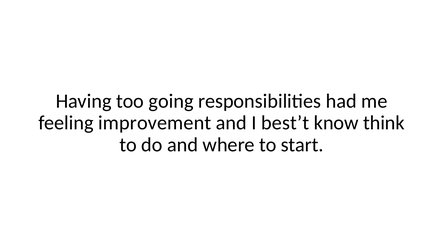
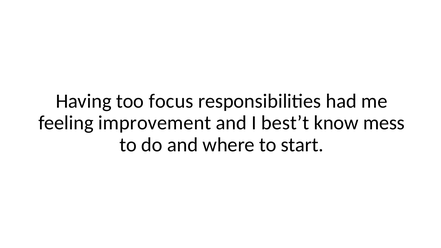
going: going -> focus (171, 101)
think: think -> mess (384, 123)
